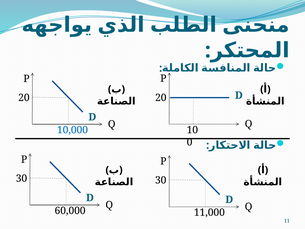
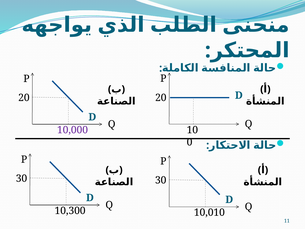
10,000 colour: blue -> purple (72, 130)
60,000: 60,000 -> 10,300 (70, 211)
11,000: 11,000 -> 10,010 (209, 212)
